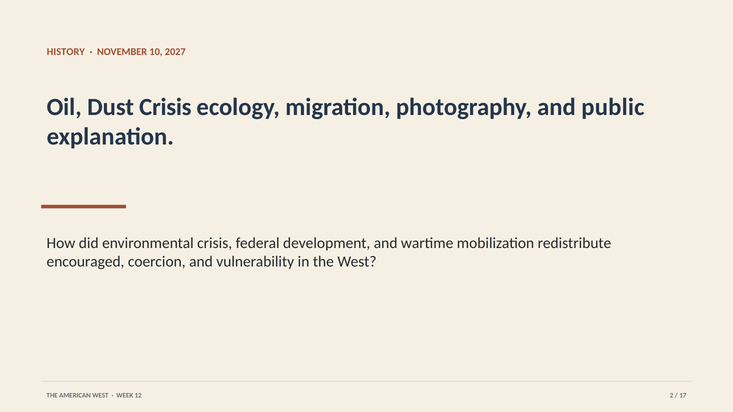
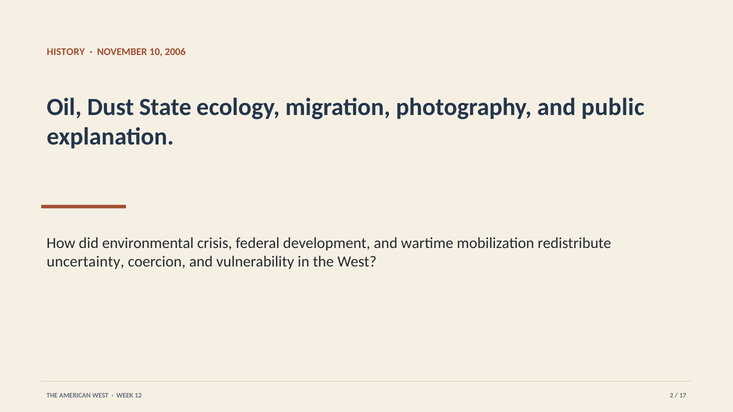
2027: 2027 -> 2006 (175, 52)
Dust Crisis: Crisis -> State (165, 107)
encouraged: encouraged -> uncertainty (85, 262)
